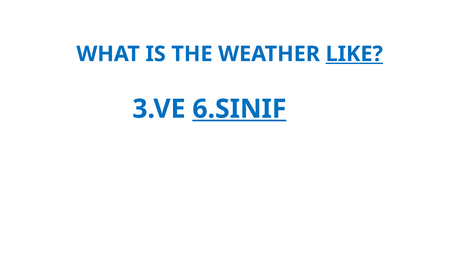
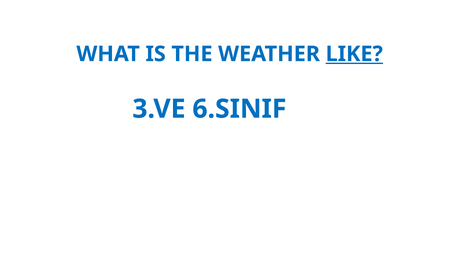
6.SINIF underline: present -> none (239, 109)
